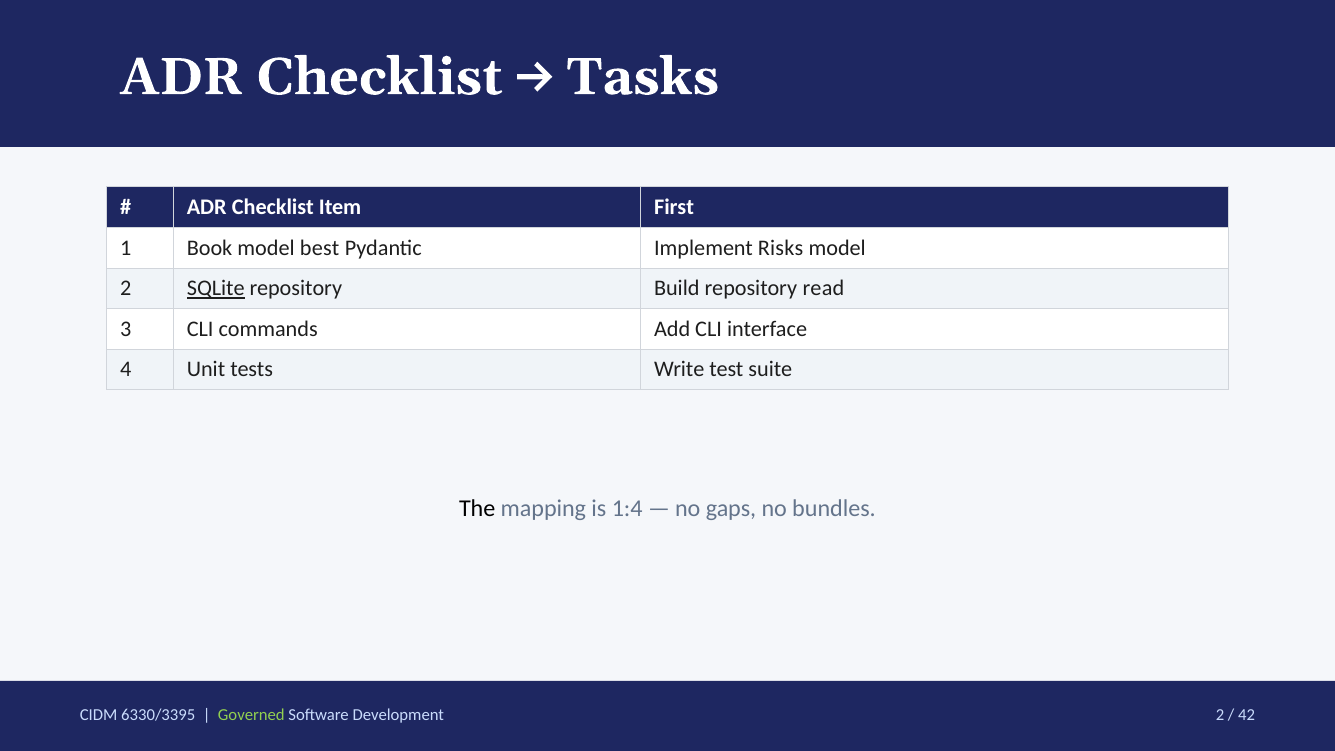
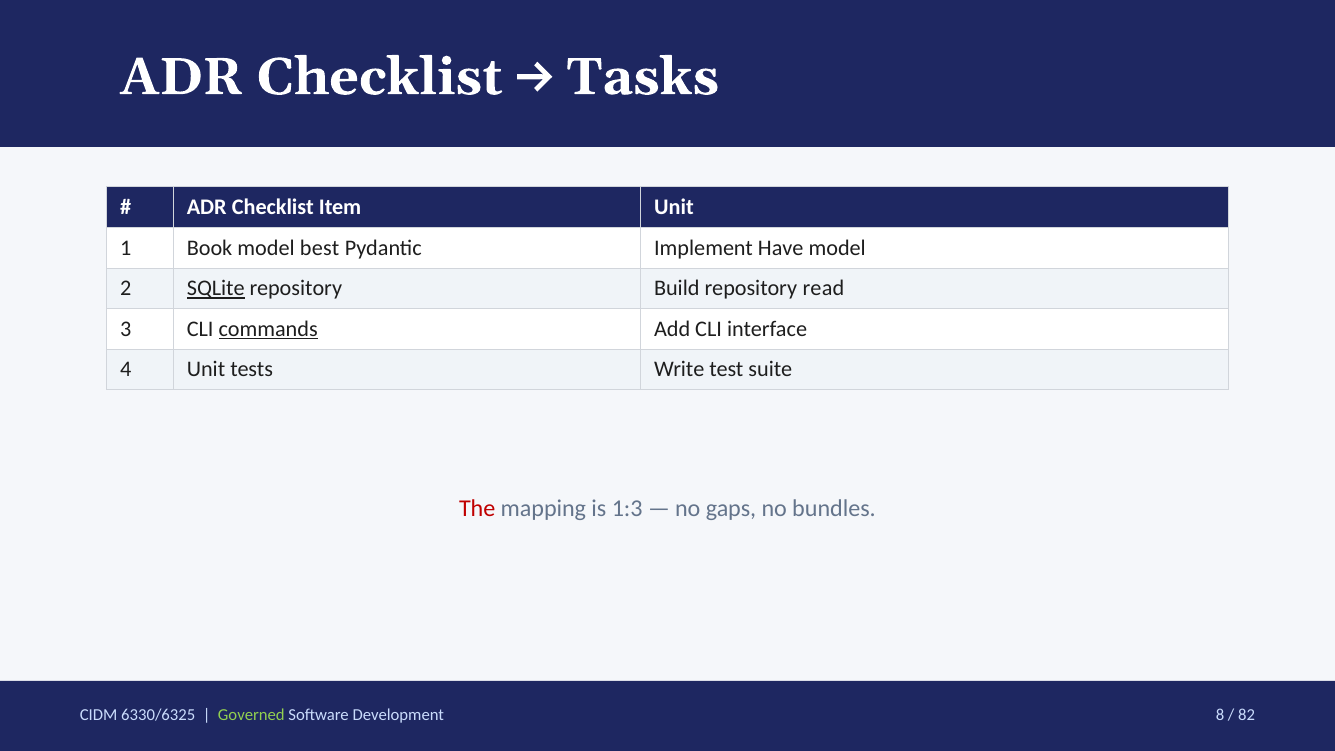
Item First: First -> Unit (674, 207)
Risks: Risks -> Have (781, 248)
commands underline: none -> present (268, 329)
The colour: black -> red (477, 509)
1:4: 1:4 -> 1:3 (627, 509)
6330/3395: 6330/3395 -> 6330/6325 (158, 715)
Development 2: 2 -> 8 (1220, 715)
42: 42 -> 82 (1247, 715)
